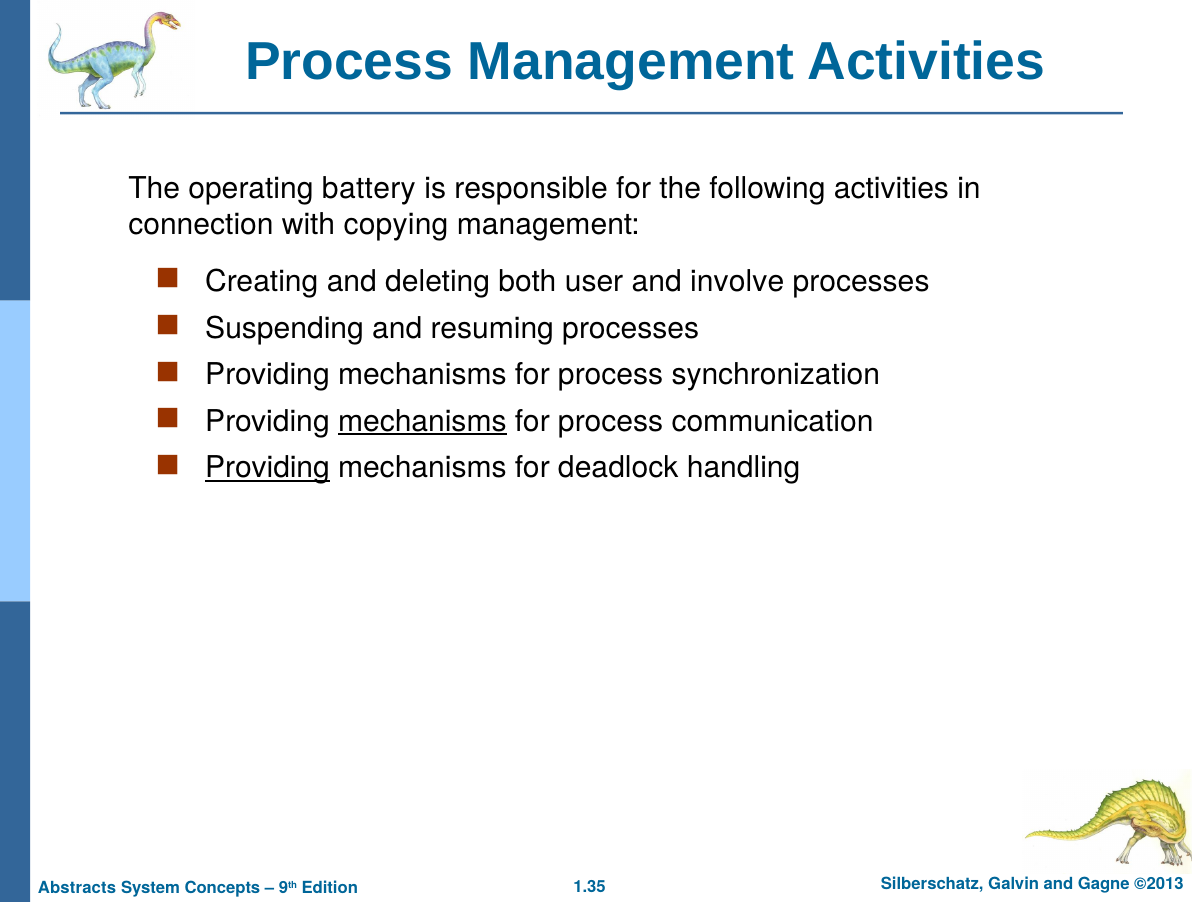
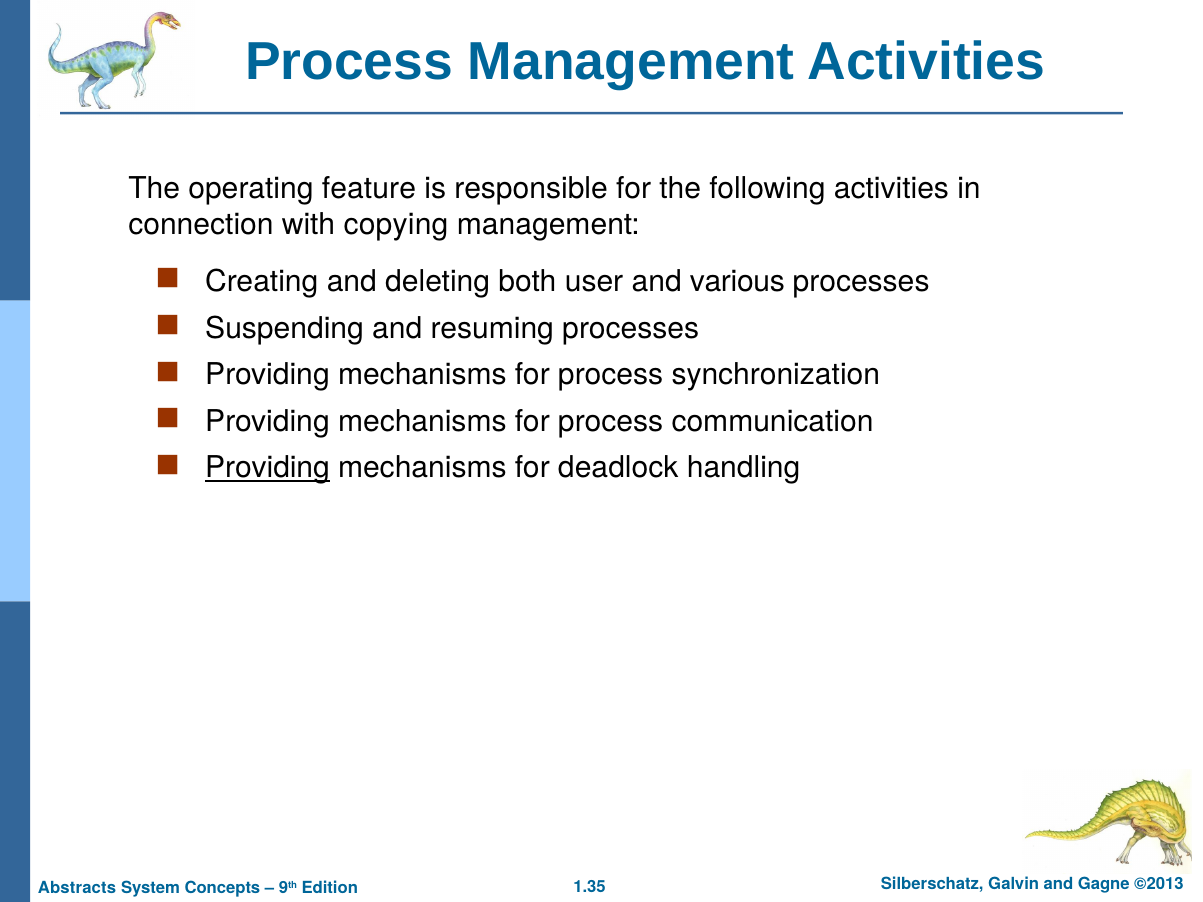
battery: battery -> feature (369, 189)
involve: involve -> various (737, 282)
mechanisms underline: present -> none (422, 421)
